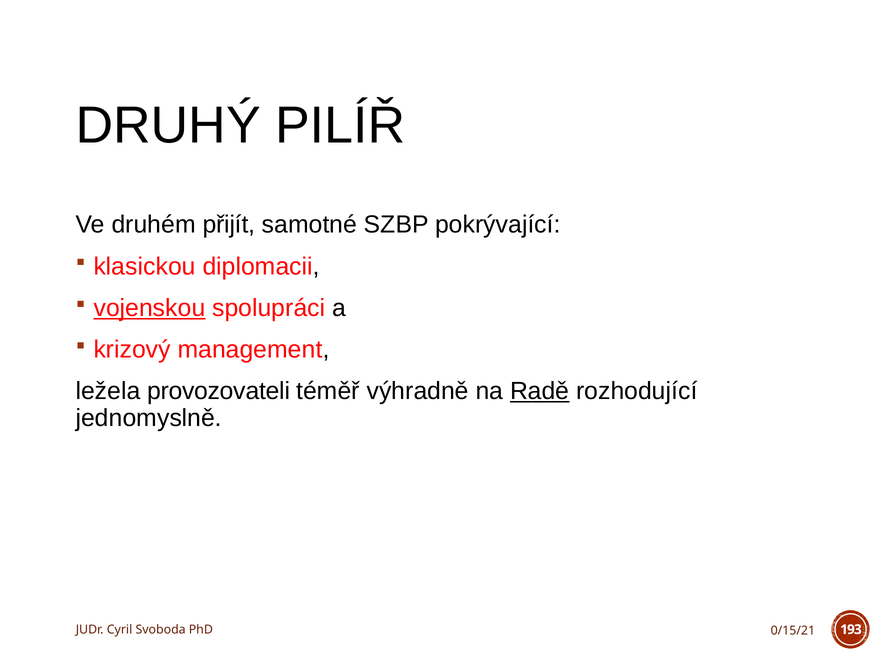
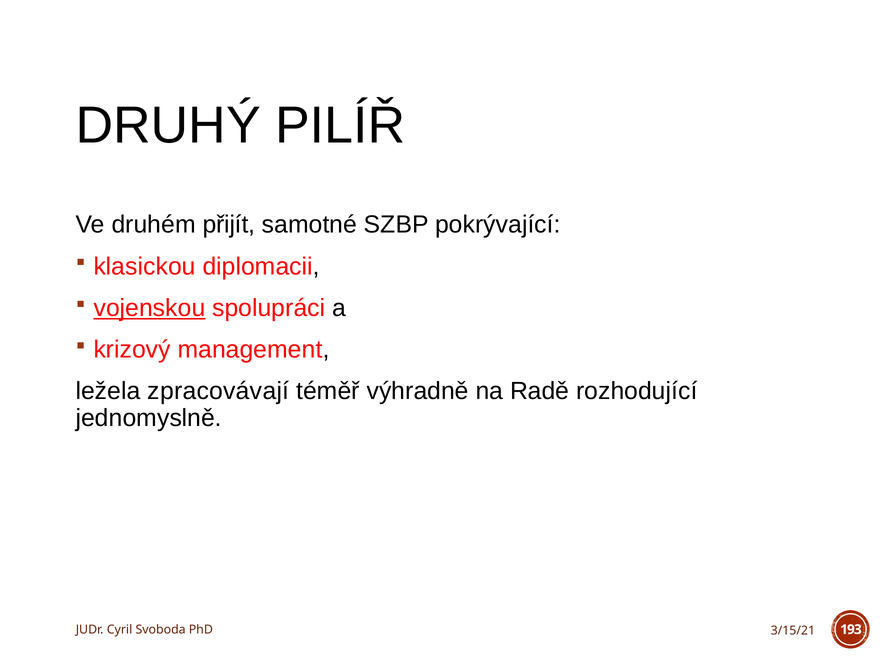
provozovateli: provozovateli -> zpracovávají (218, 391)
Radě underline: present -> none (540, 391)
0/15/21: 0/15/21 -> 3/15/21 (793, 631)
